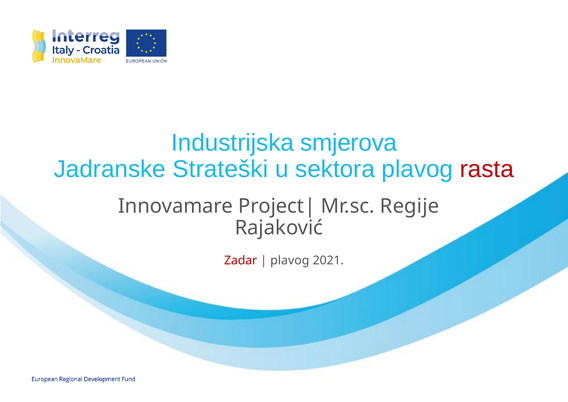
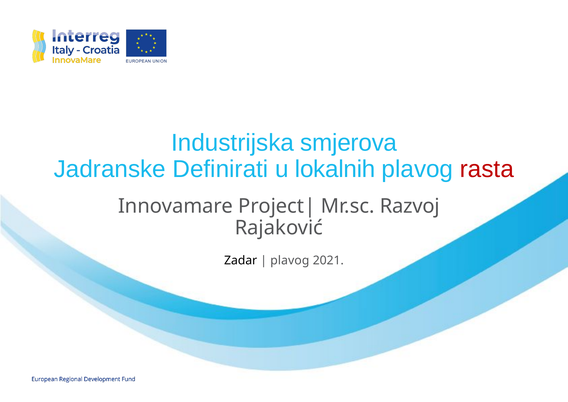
Strateški: Strateški -> Definirati (220, 169)
sektora: sektora -> lokalnih (335, 169)
Regije: Regije -> Razvoj (410, 206)
Zadar colour: red -> black (241, 260)
